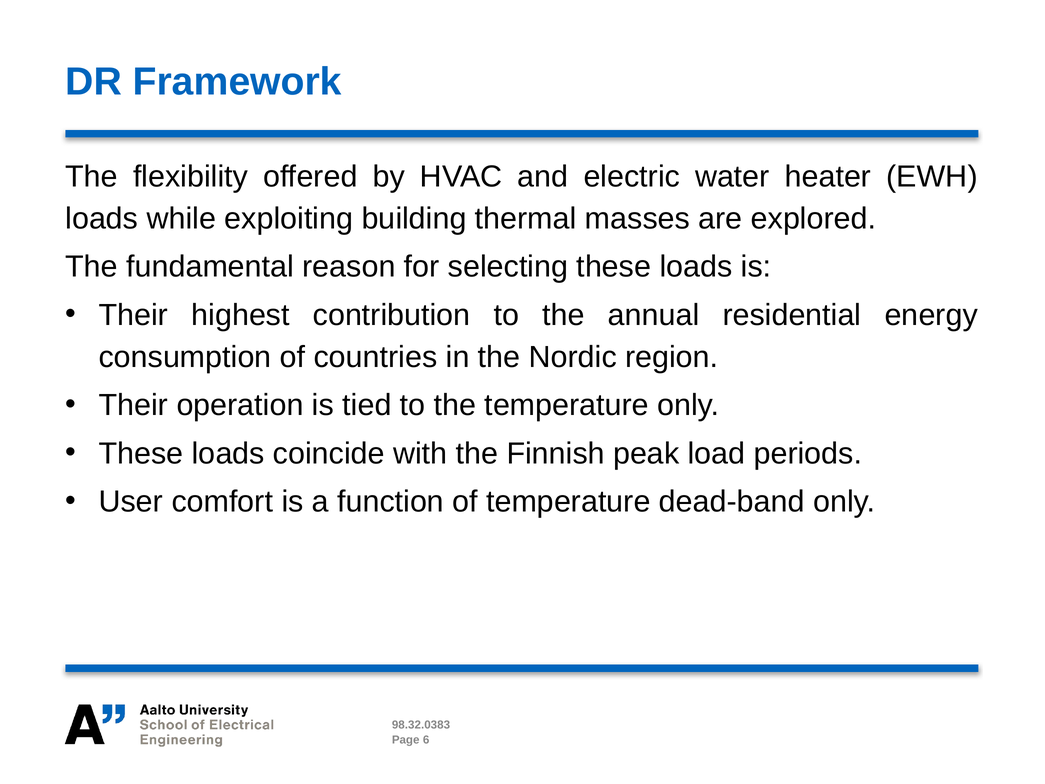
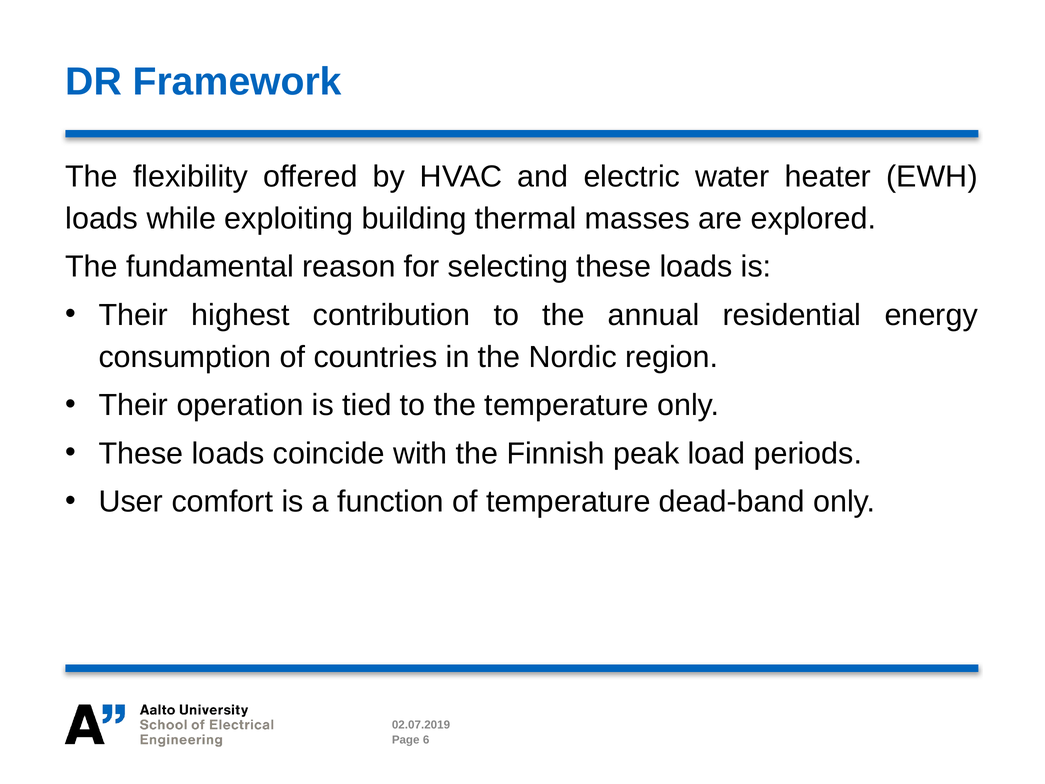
98.32.0383: 98.32.0383 -> 02.07.2019 (421, 725)
